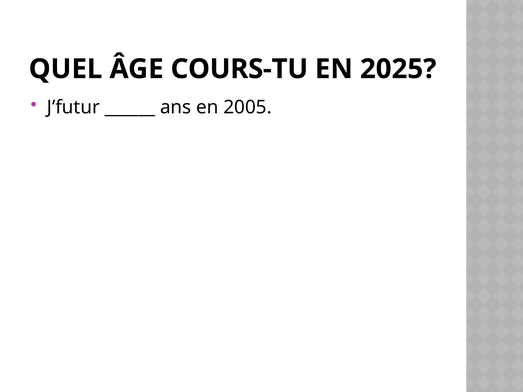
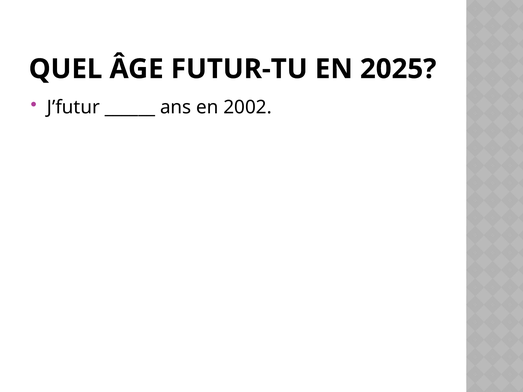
COURS-TU: COURS-TU -> FUTUR-TU (239, 69)
2005: 2005 -> 2002 (248, 107)
